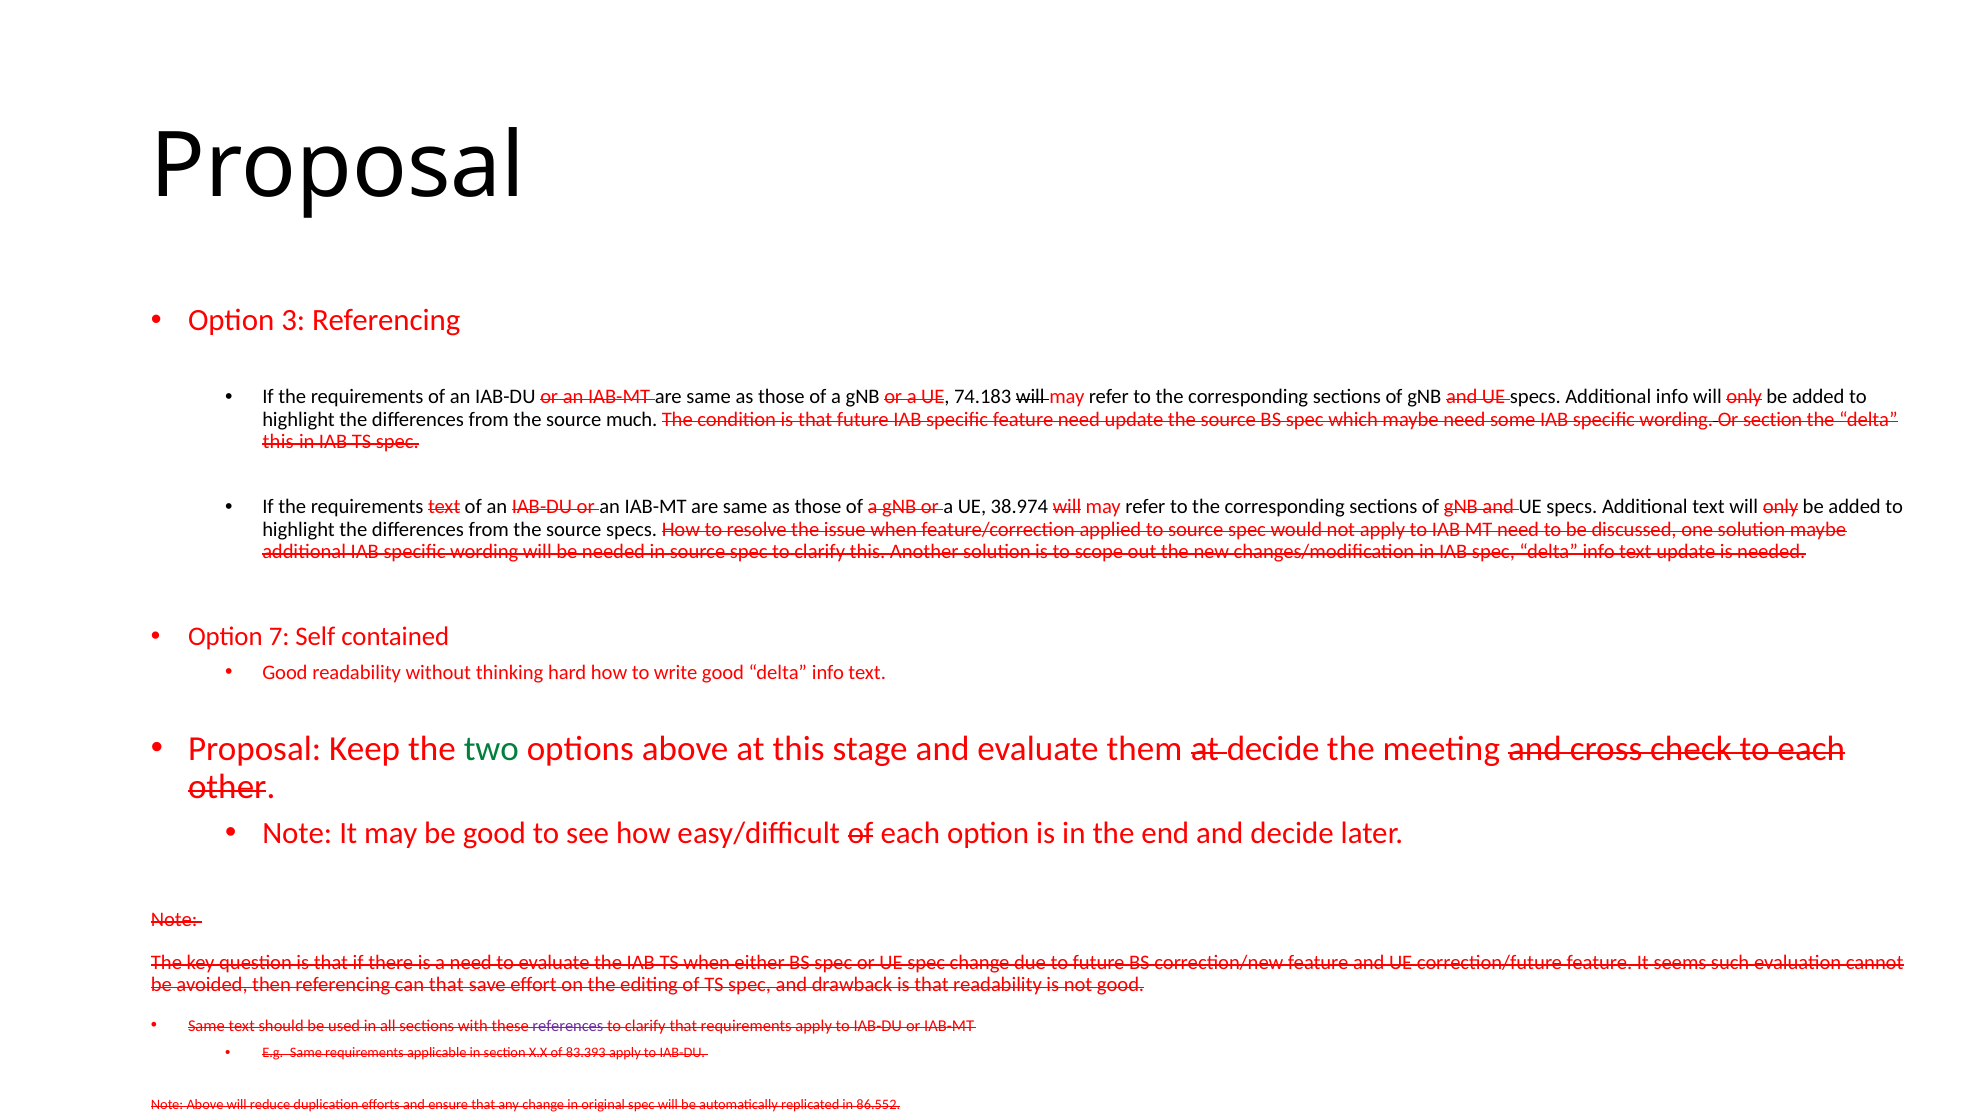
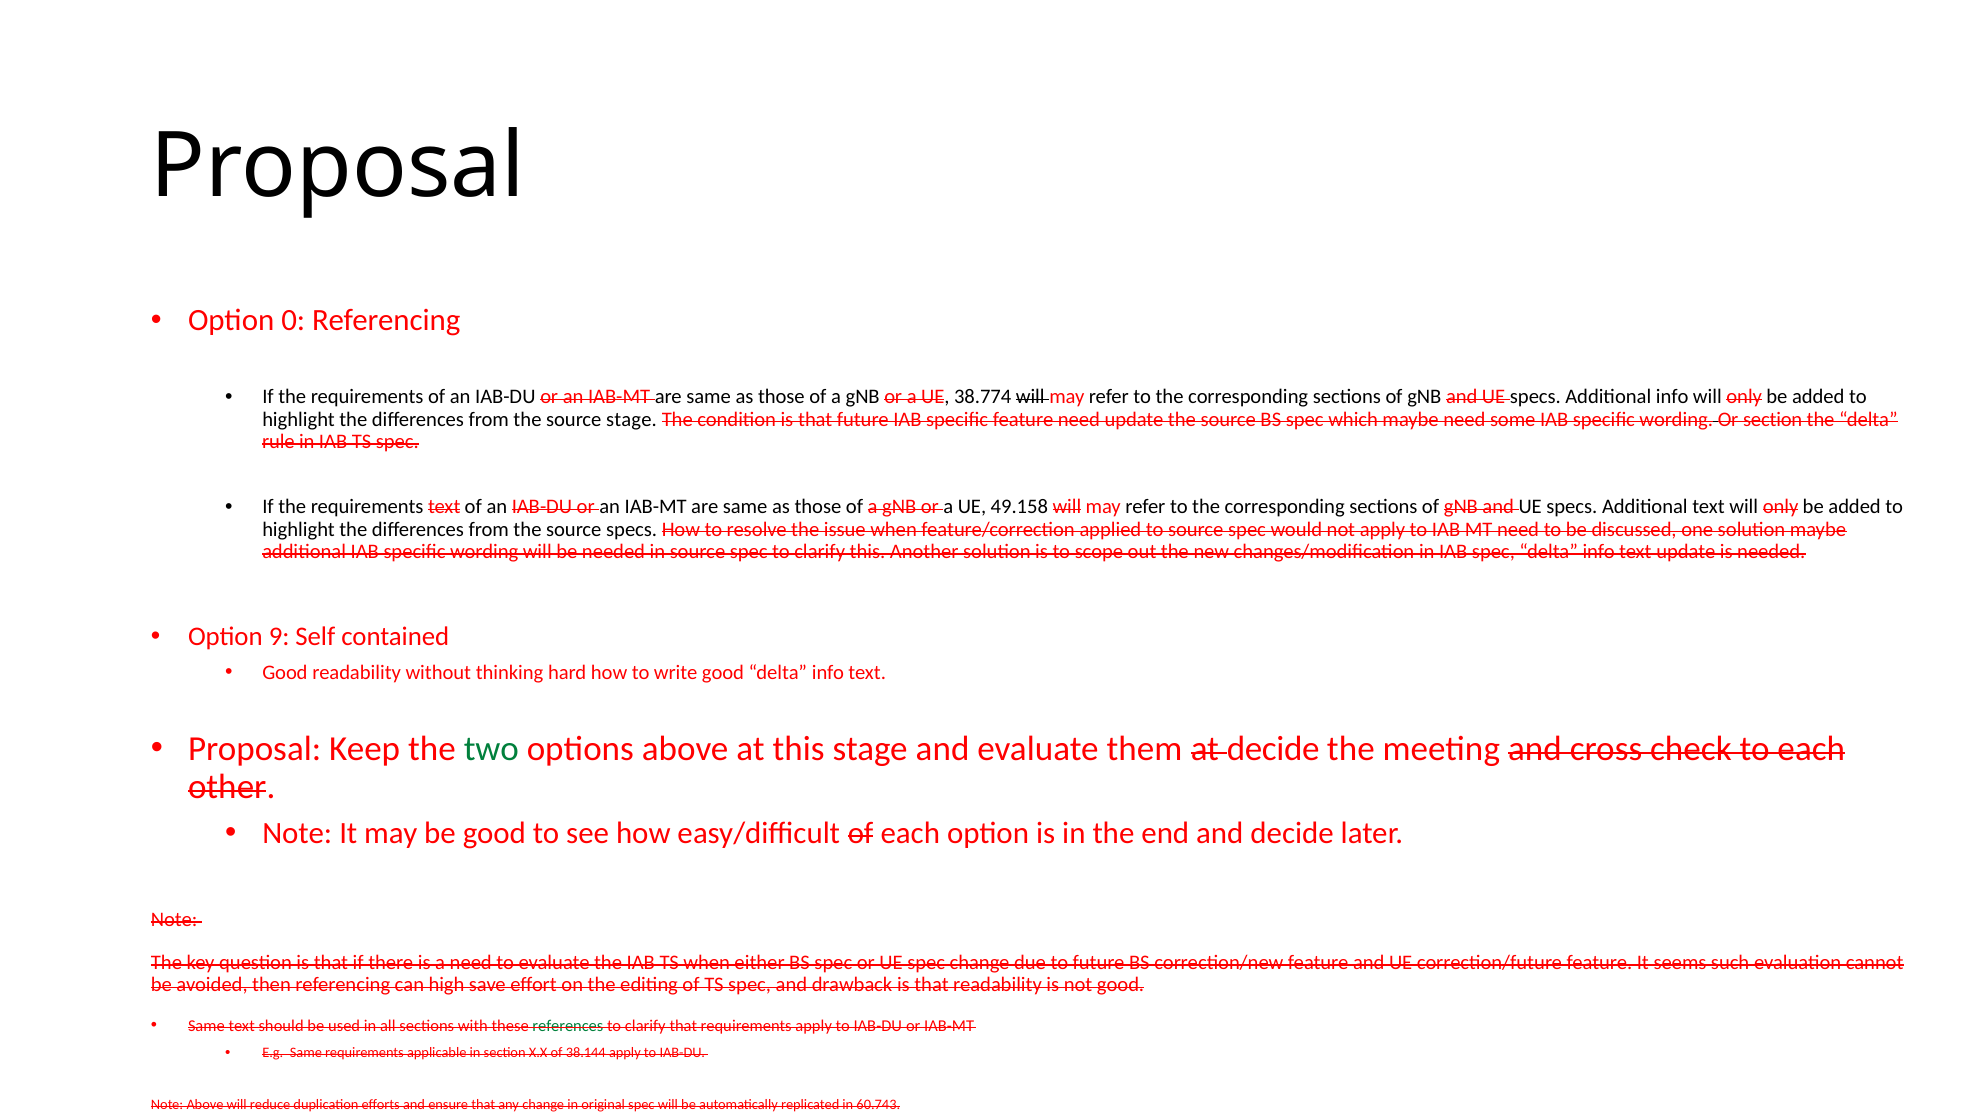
3: 3 -> 0 (293, 320)
74.183: 74.183 -> 38.774 (983, 397)
source much: much -> stage (632, 419)
this: this -> rule (278, 442)
38.974: 38.974 -> 49.158 (1019, 507)
7: 7 -> 9 (279, 636)
can that: that -> high (446, 985)
references colour: purple -> green (568, 1026)
83.393: 83.393 -> 38.144 (586, 1053)
86.552: 86.552 -> 60.743 (878, 1104)
